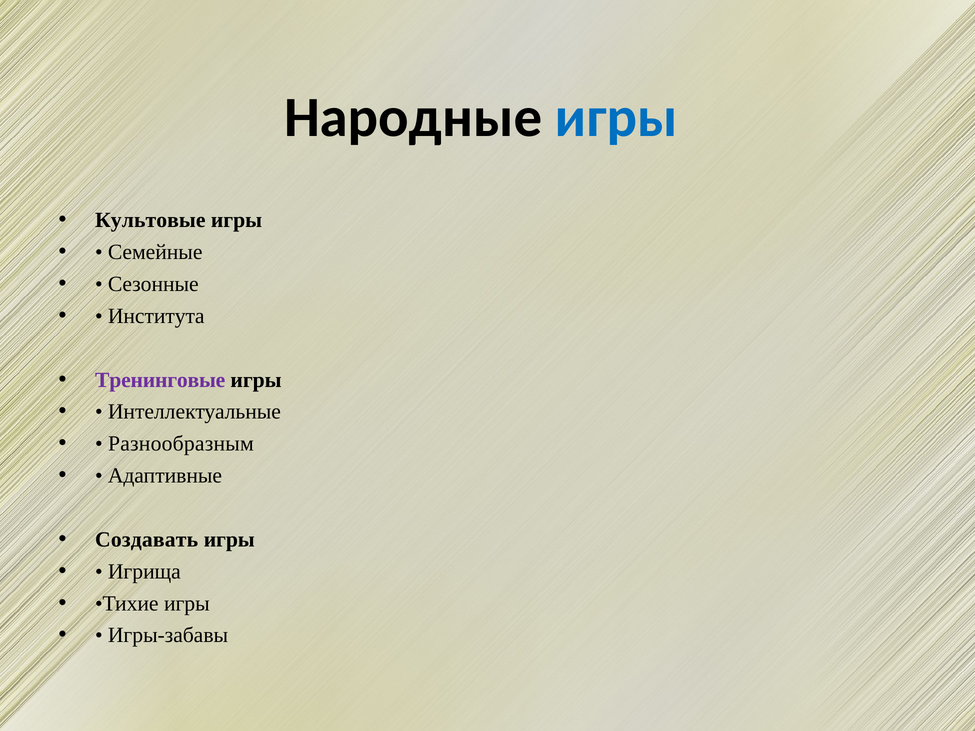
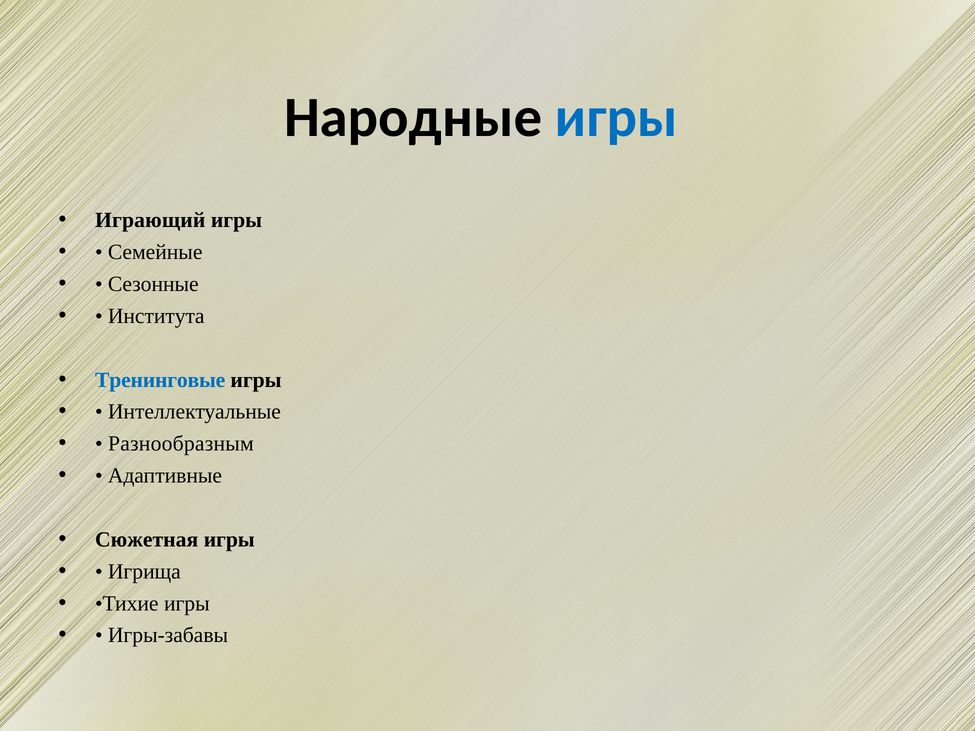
Культовые: Культовые -> Играющий (150, 220)
Тренинговые colour: purple -> blue (160, 380)
Создавать: Создавать -> Сюжетная (147, 540)
